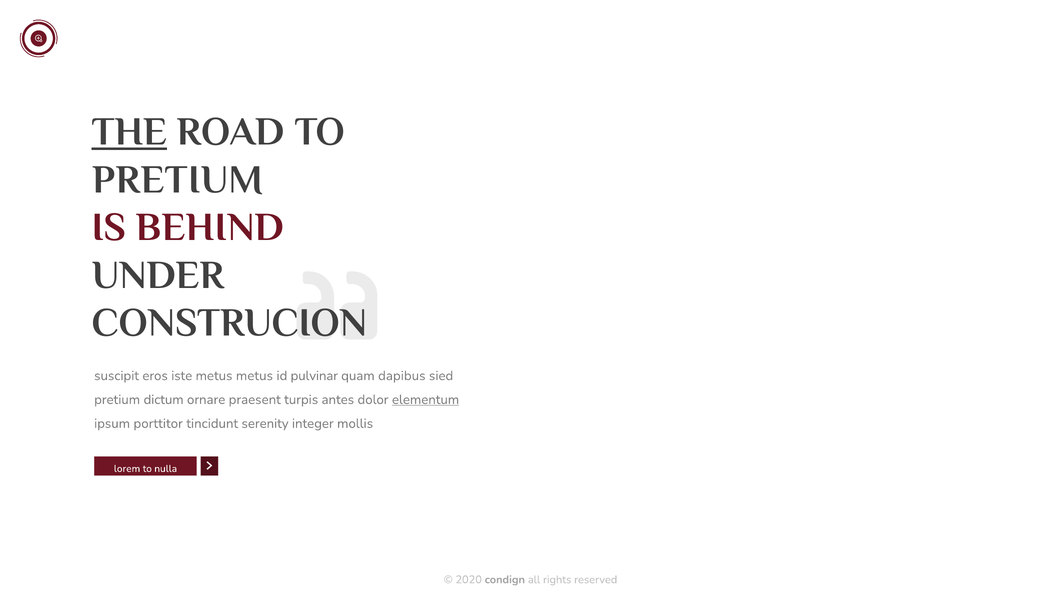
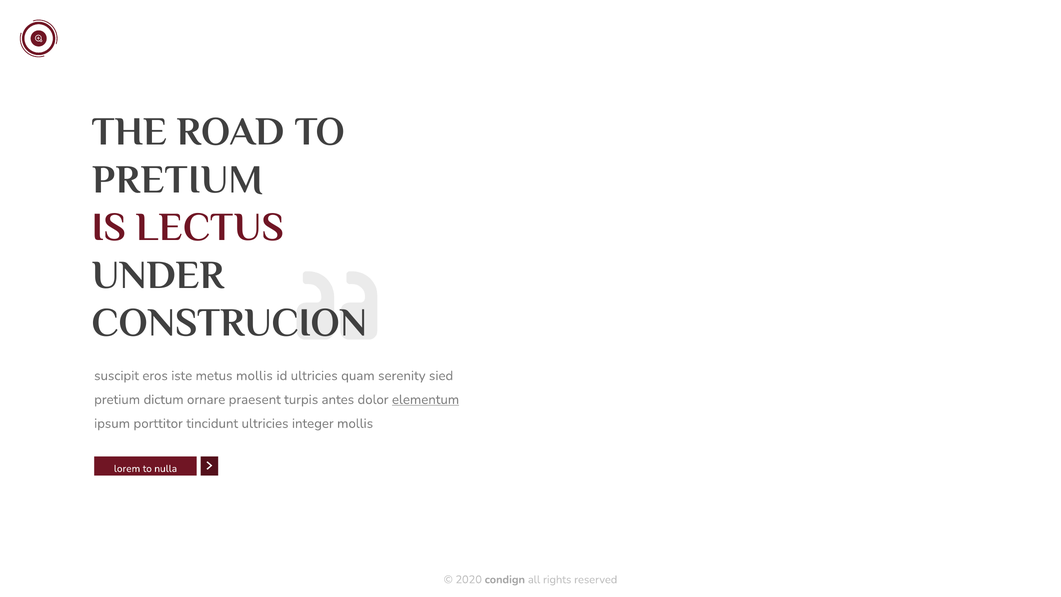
THE underline: present -> none (129, 132)
BEHIND: BEHIND -> LECTUS (210, 227)
metus metus: metus -> mollis (254, 376)
id pulvinar: pulvinar -> ultricies (314, 376)
dapibus: dapibus -> serenity (402, 376)
tincidunt serenity: serenity -> ultricies (265, 423)
